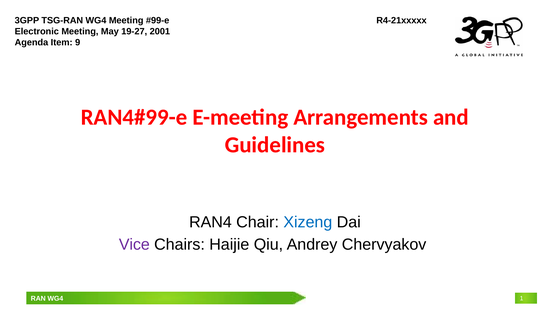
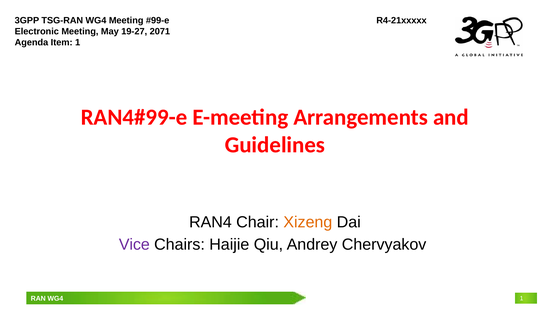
2001: 2001 -> 2071 (160, 32)
Item 9: 9 -> 1 (78, 43)
Xizeng colour: blue -> orange (308, 222)
